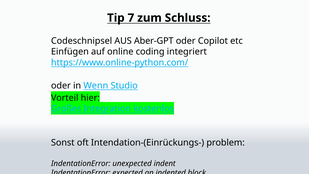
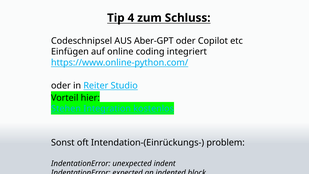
7: 7 -> 4 (131, 18)
Wenn: Wenn -> Reiter (96, 86)
Großes: Großes -> Stehen (66, 109)
